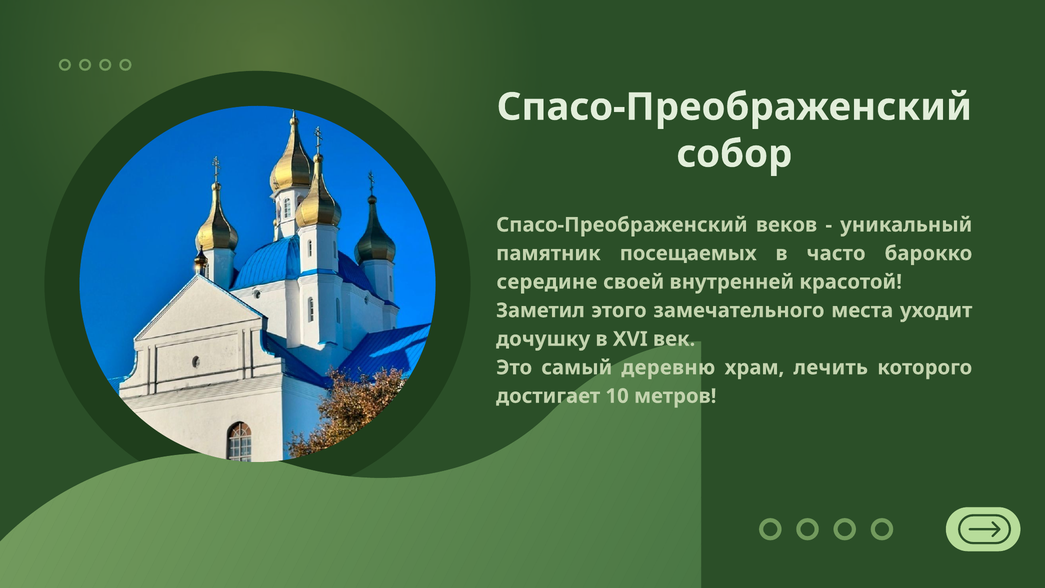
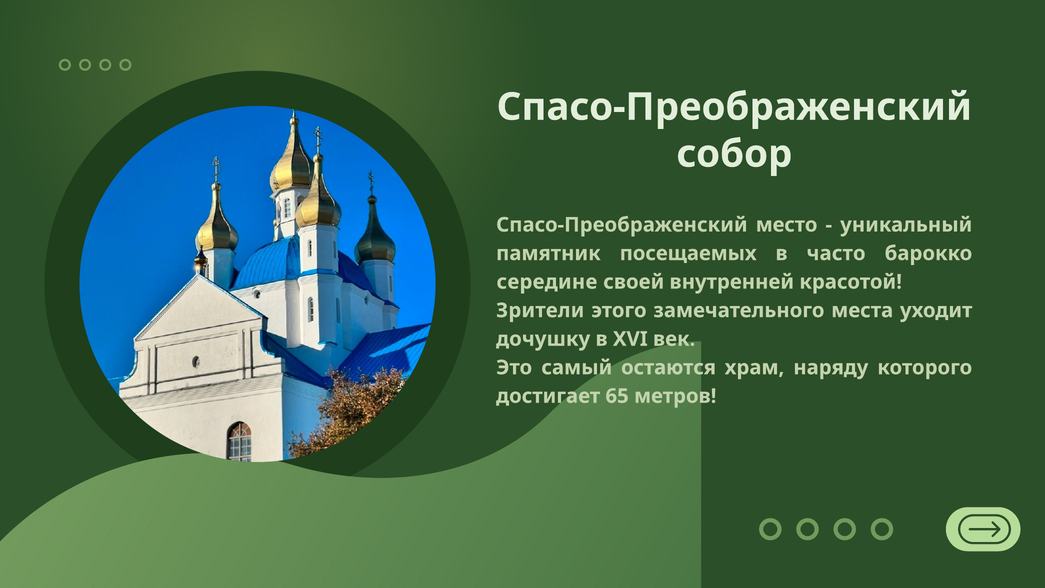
веков: веков -> место (787, 225)
Заметил: Заметил -> Зрители (540, 310)
деревню: деревню -> остаются (669, 367)
лечить: лечить -> наряду (831, 367)
10: 10 -> 65 (617, 396)
